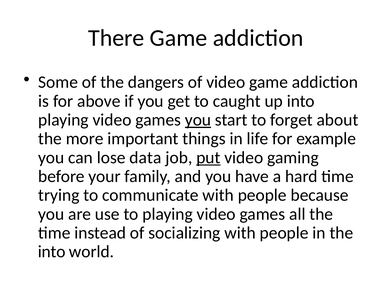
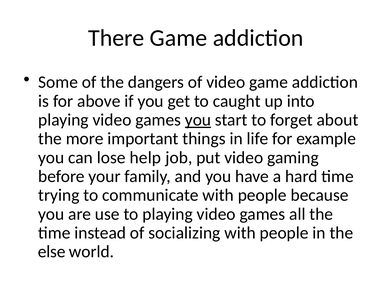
data: data -> help (145, 158)
put underline: present -> none (208, 158)
into: into -> else (52, 252)
